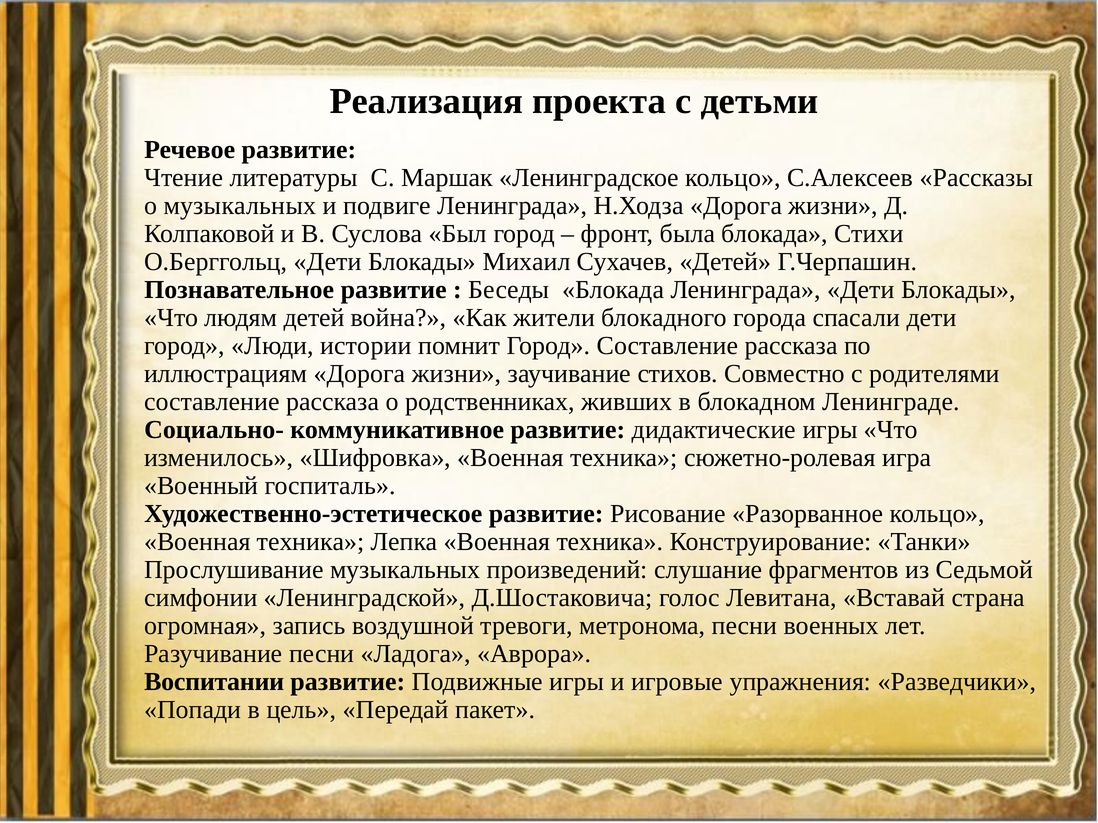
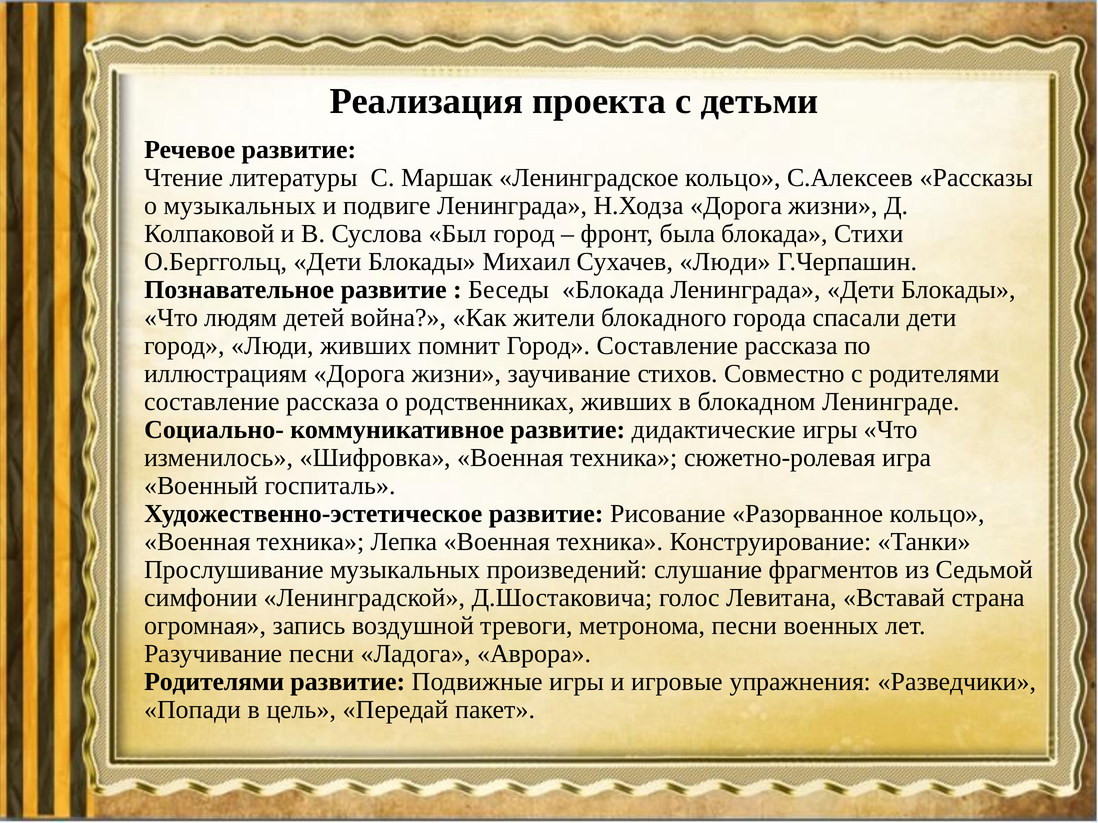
Сухачев Детей: Детей -> Люди (725, 262)
Люди истории: истории -> живших (366, 346)
Воспитании: Воспитании -> Родителями (214, 682)
